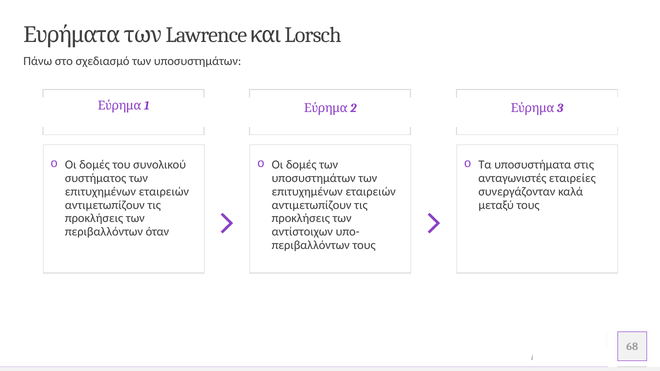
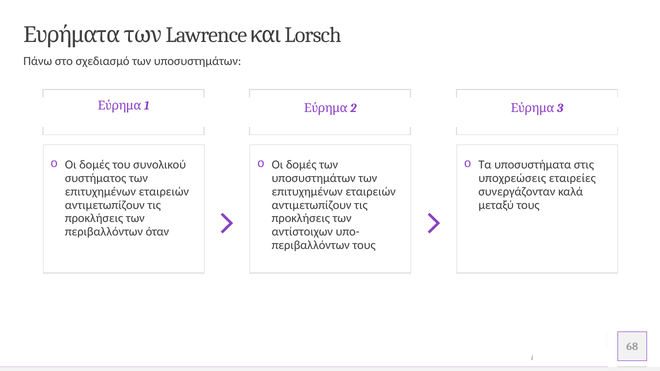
ανταγωνιστές: ανταγωνιστές -> υποχρεώσεις (512, 178)
